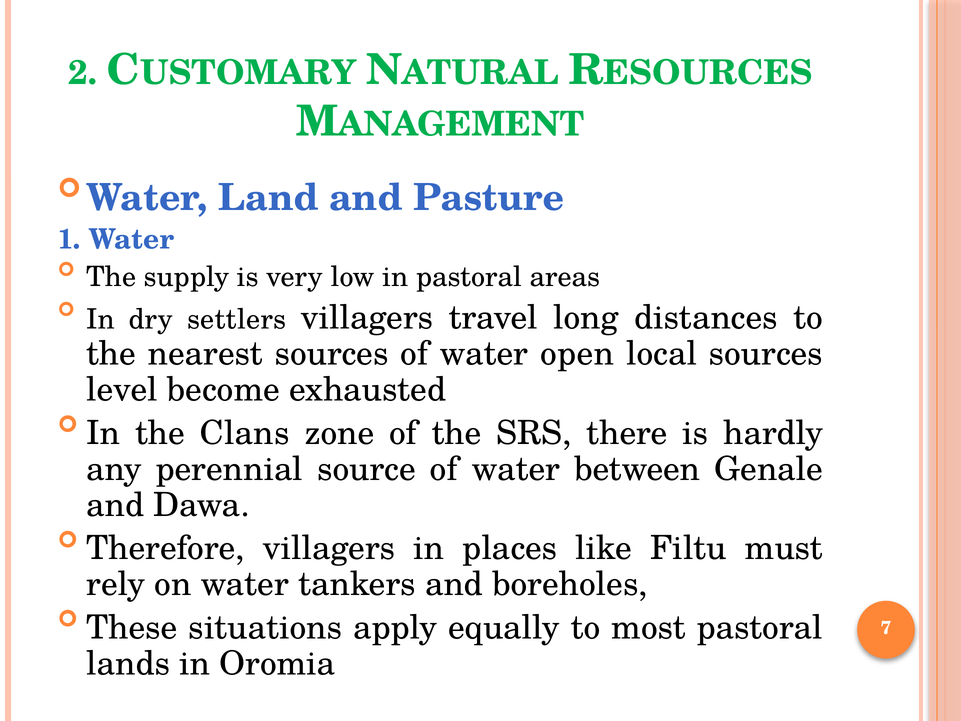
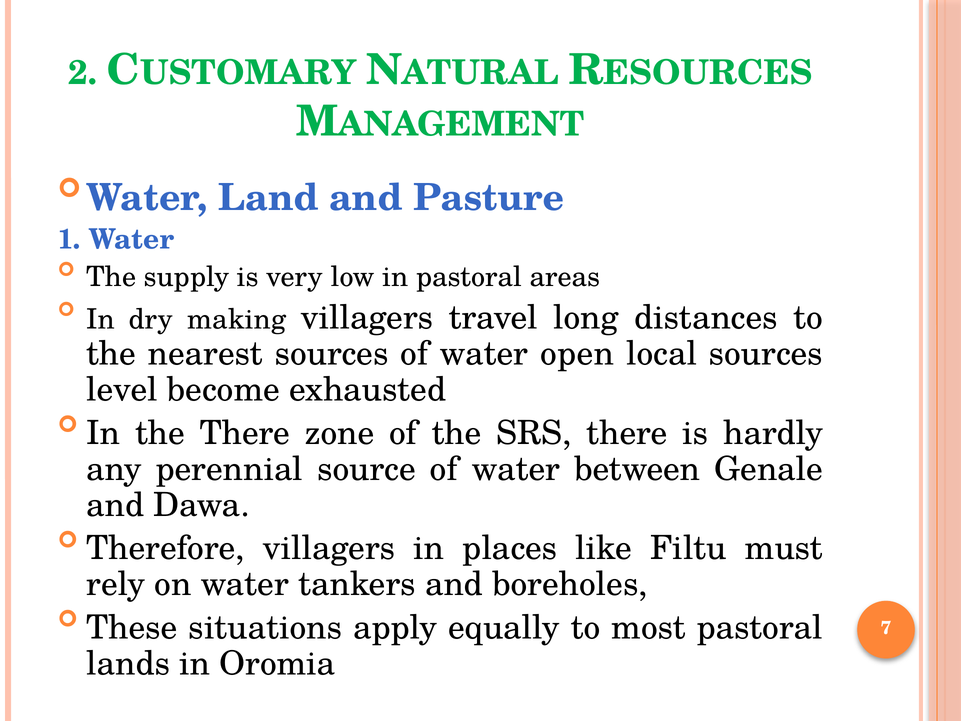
settlers: settlers -> making (237, 319)
the Clans: Clans -> There (245, 433)
